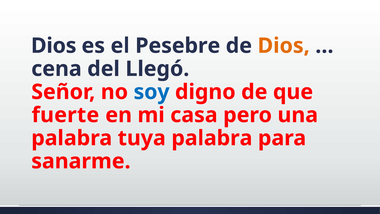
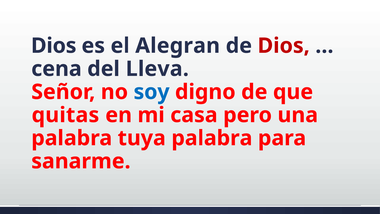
Pesebre: Pesebre -> Alegran (178, 46)
Dios colour: orange -> red (284, 46)
Llegó: Llegó -> Lleva (157, 69)
fuerte: fuerte -> quitas (65, 115)
